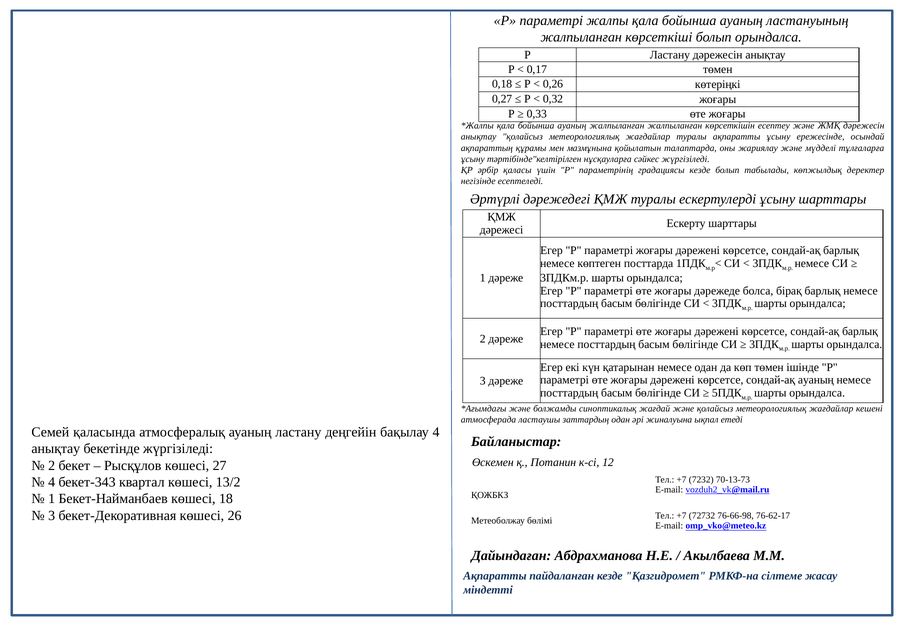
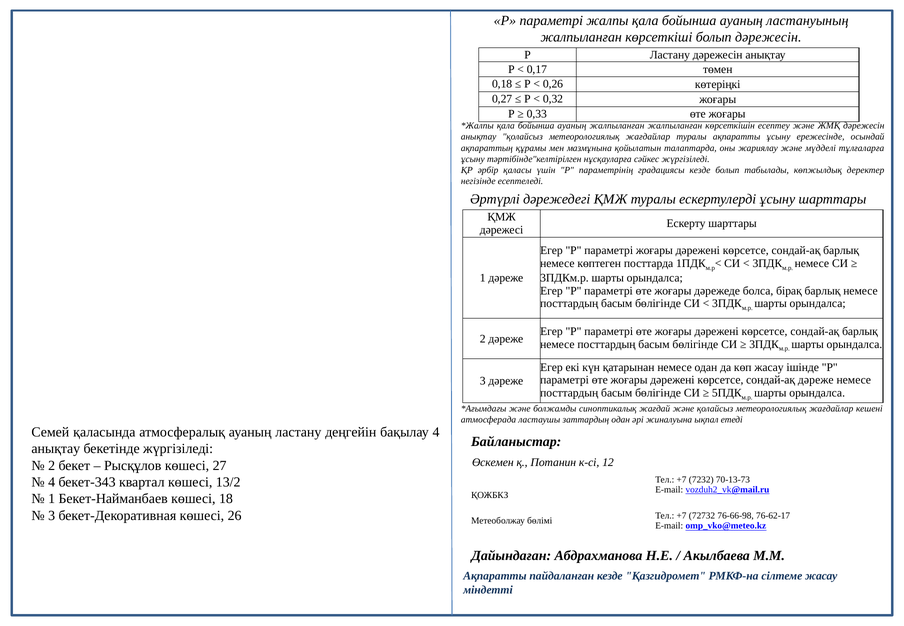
болып орындалса: орындалса -> дәрежесін (768, 37)
көп төмен: төмен -> жасау (769, 367)
сондай-ақ ауаның: ауаның -> дәреже (816, 380)
